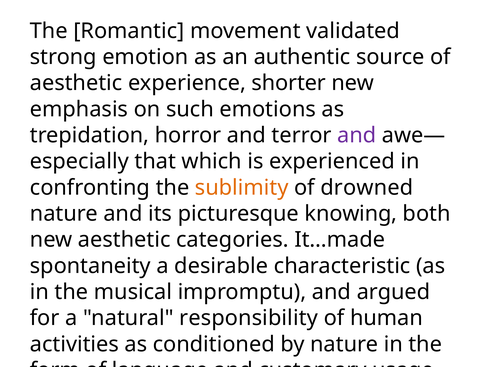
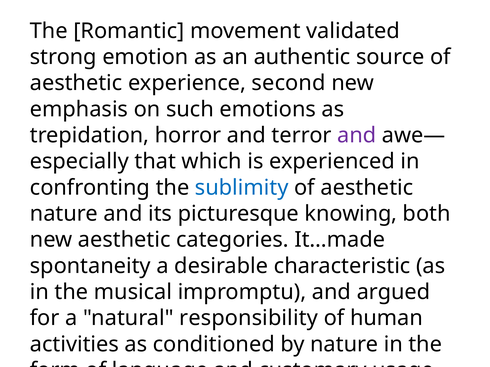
shorter: shorter -> second (289, 83)
sublimity colour: orange -> blue (242, 188)
drowned: drowned -> aesthetic (367, 188)
